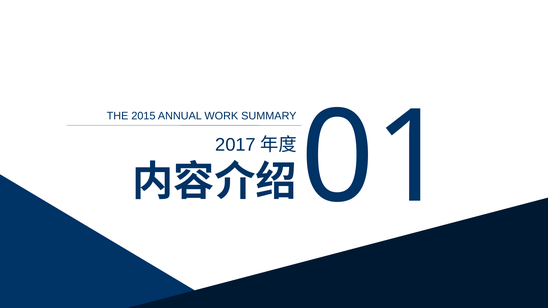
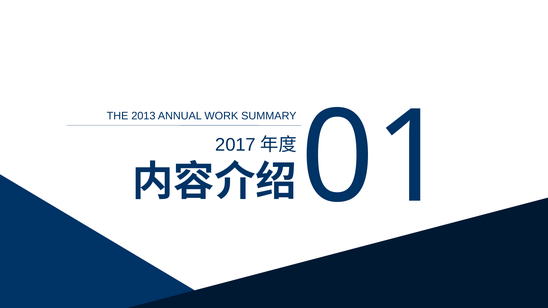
2015: 2015 -> 2013 (143, 116)
